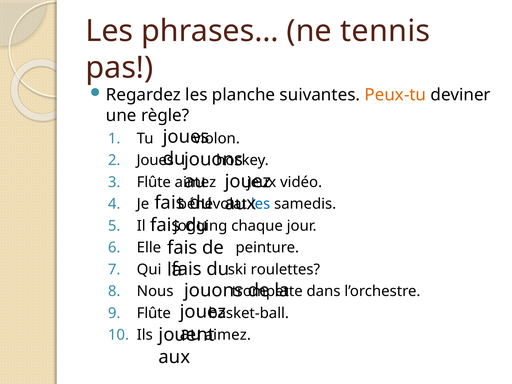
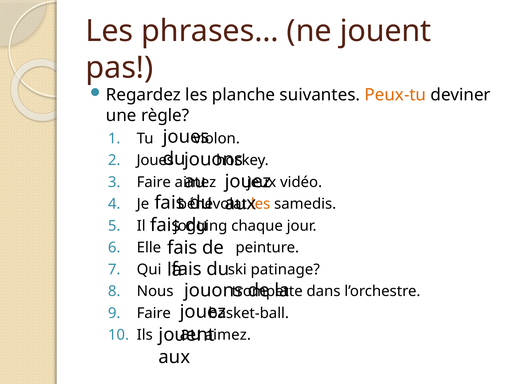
ne tennis: tennis -> jouent (385, 31)
Flûte: Flûte -> Faire (154, 182)
les colour: blue -> orange (261, 204)
roulettes: roulettes -> patinage (285, 269)
Flûte: Flûte -> Faire (154, 313)
